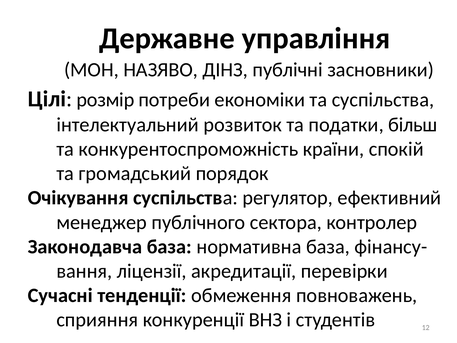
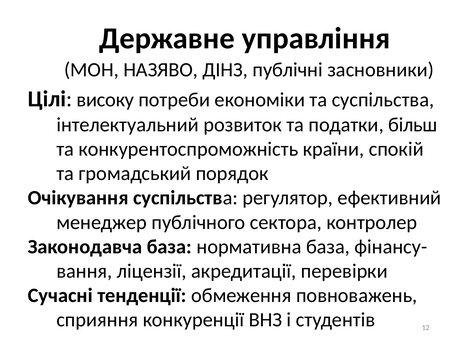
розмір: розмір -> високу (105, 100)
